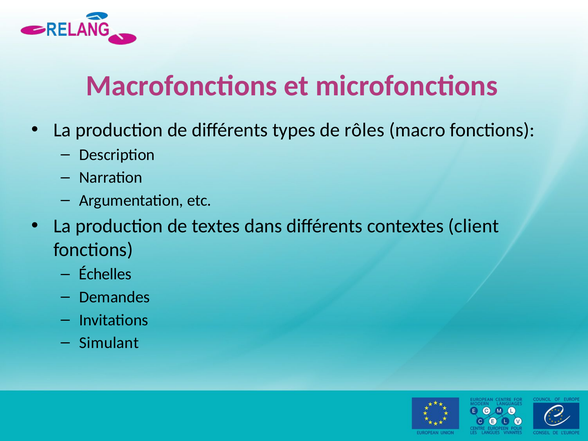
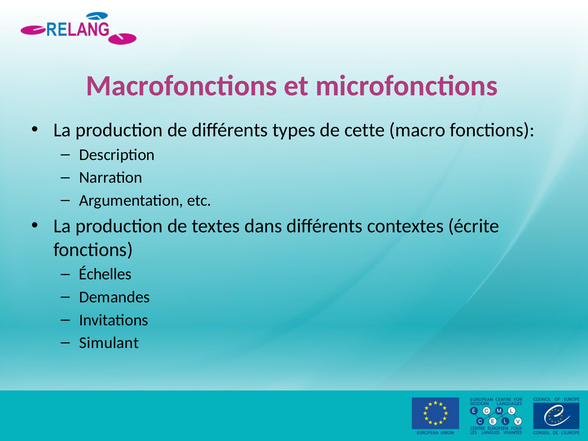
rôles: rôles -> cette (365, 130)
client: client -> écrite (474, 226)
